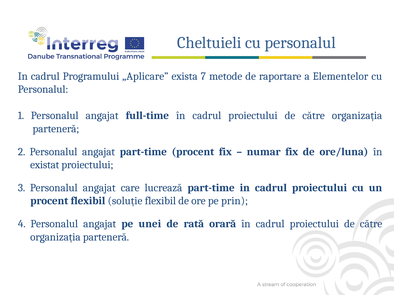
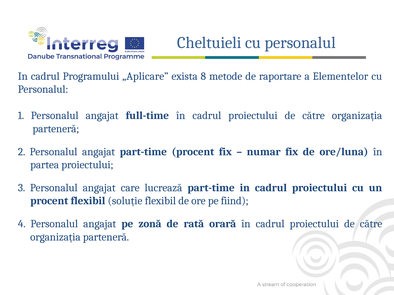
7: 7 -> 8 (203, 76)
existat: existat -> partea (45, 165)
prin: prin -> fiind (235, 201)
unei: unei -> zonă (150, 224)
